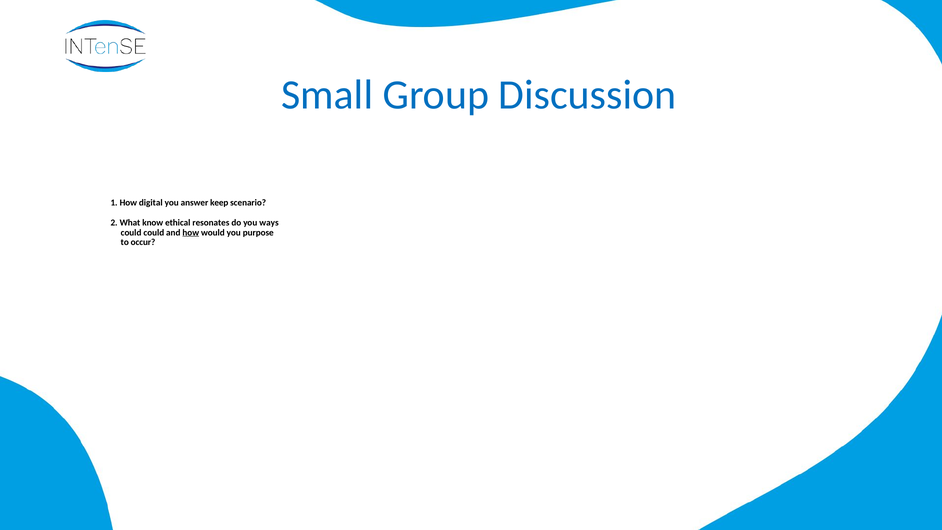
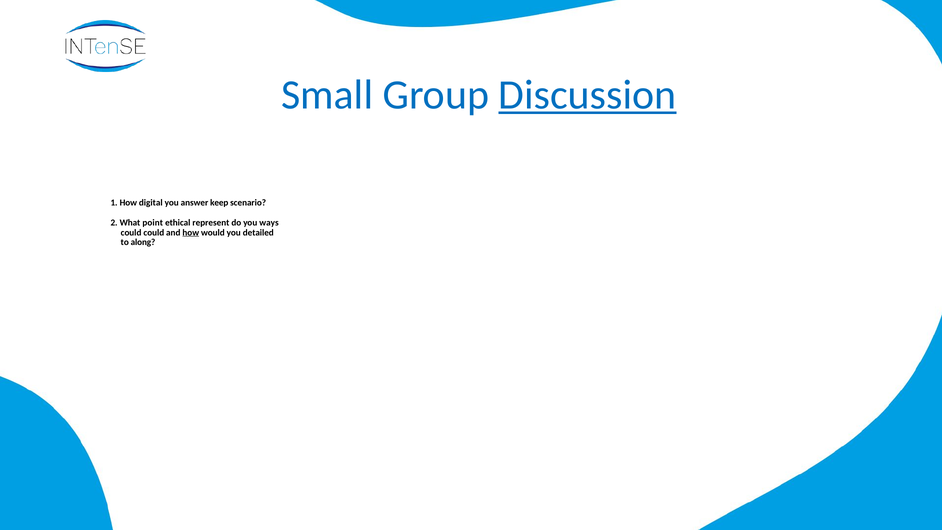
Discussion underline: none -> present (587, 95)
know: know -> point (153, 223)
resonates: resonates -> represent (211, 223)
purpose: purpose -> detailed (258, 232)
occur: occur -> along (143, 242)
